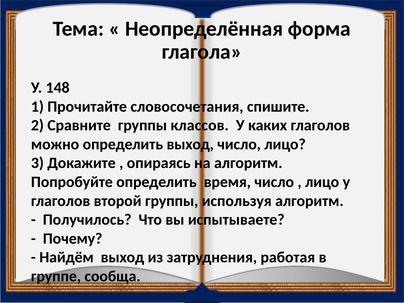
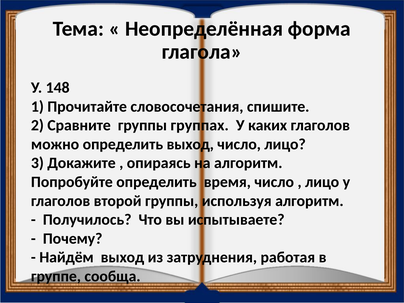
классов: классов -> группах (200, 125)
